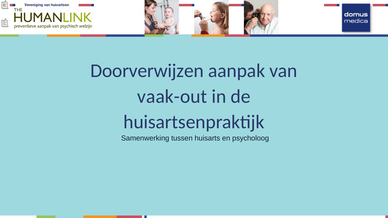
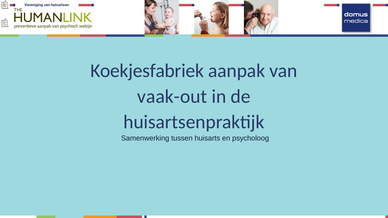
Doorverwijzen: Doorverwijzen -> Koekjesfabriek (147, 71)
